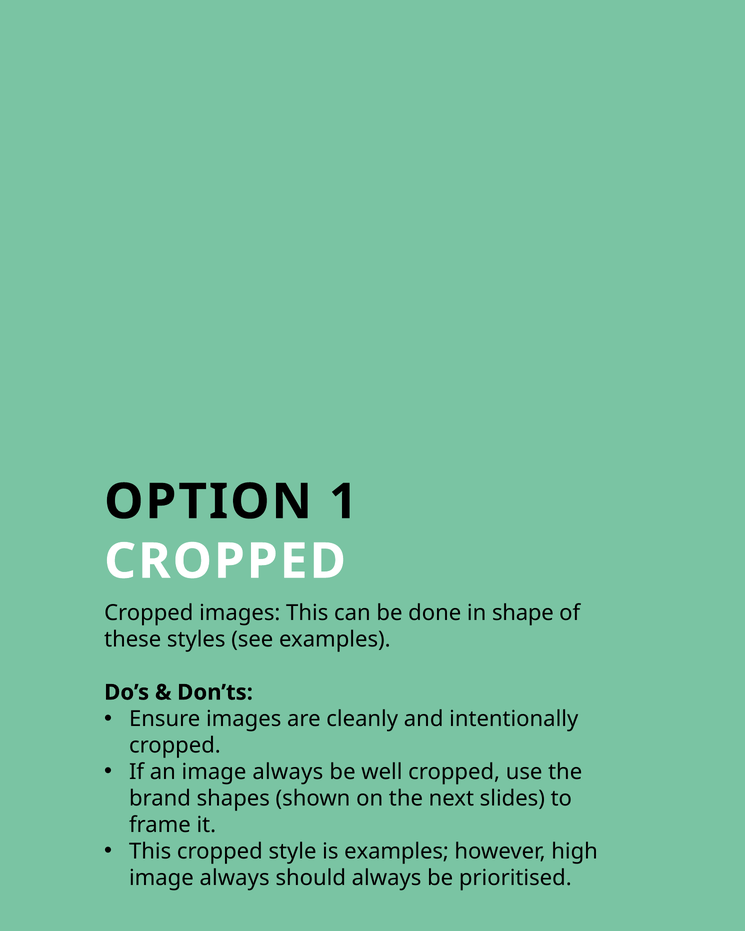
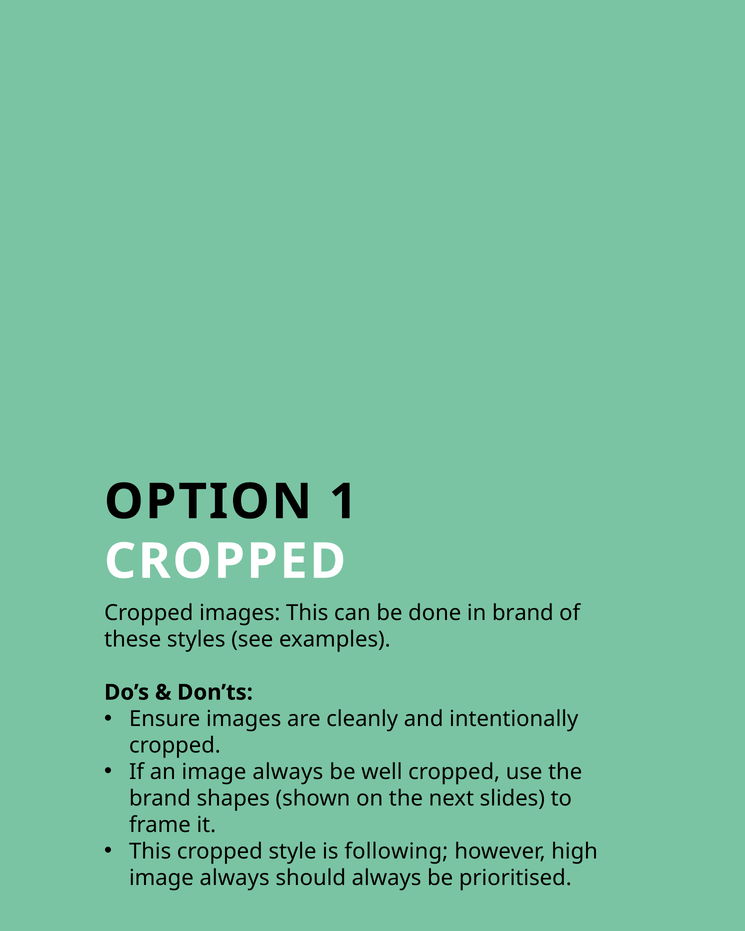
in shape: shape -> brand (523, 613)
is examples: examples -> following (396, 852)
